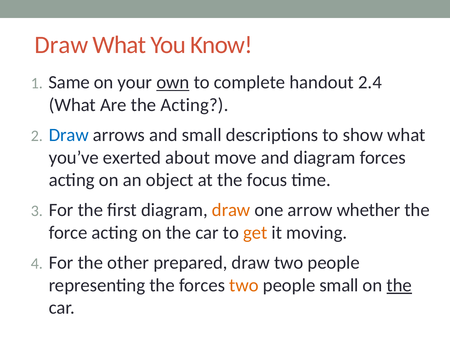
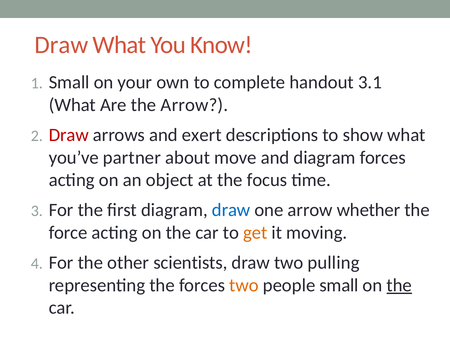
Same: Same -> Small (69, 82)
own underline: present -> none (173, 82)
2.4: 2.4 -> 3.1 (370, 82)
the Acting: Acting -> Arrow (194, 105)
Draw colour: blue -> red (69, 135)
and small: small -> exert (202, 135)
exerted: exerted -> partner (132, 157)
draw colour: orange -> blue (231, 210)
prepared: prepared -> scientists (190, 262)
draw two people: people -> pulling (334, 262)
